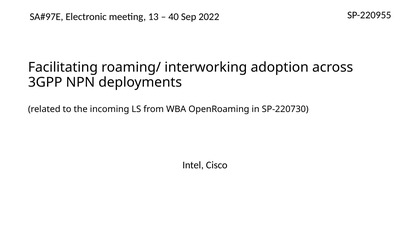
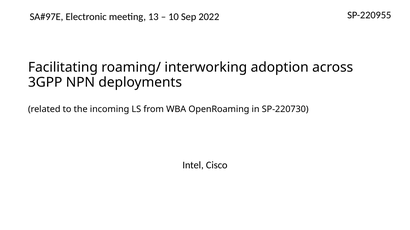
40: 40 -> 10 (174, 17)
